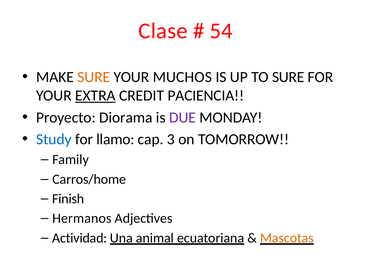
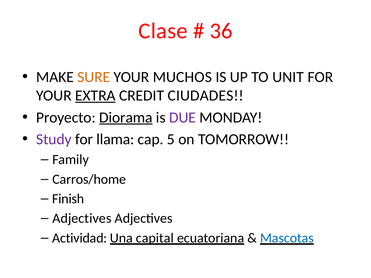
54: 54 -> 36 (221, 31)
TO SURE: SURE -> UNIT (288, 77)
PACIENCIA: PACIENCIA -> CIUDADES (206, 96)
Diorama underline: none -> present (126, 118)
Study colour: blue -> purple (54, 139)
llamo: llamo -> llama (115, 139)
3: 3 -> 5 (171, 139)
Hermanos: Hermanos -> Adjectives (82, 219)
animal: animal -> capital (155, 238)
Mascotas colour: orange -> blue (287, 238)
